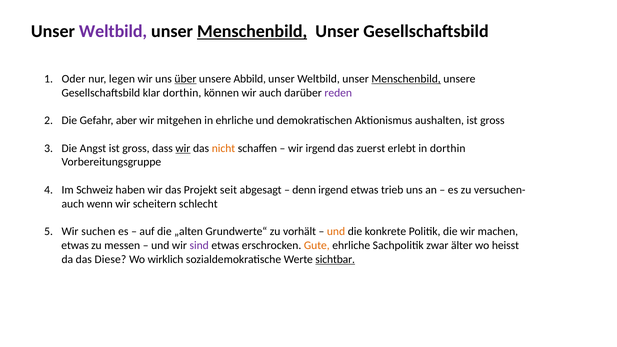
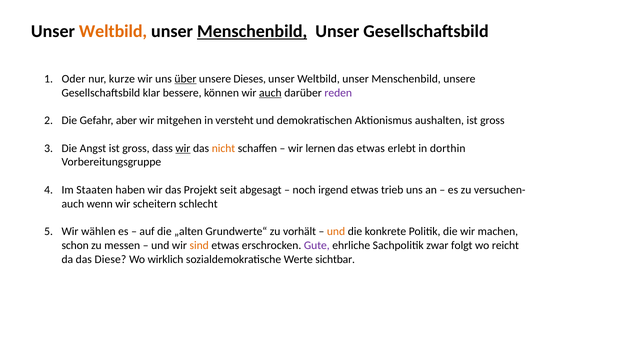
Weltbild colour: purple -> orange (113, 31)
legen: legen -> kurze (122, 79)
Abbild: Abbild -> Dieses (250, 79)
Menschenbild underline: present -> none (406, 79)
klar dorthin: dorthin -> bessere (182, 93)
auch underline: none -> present (270, 93)
in ehrliche: ehrliche -> versteht (235, 121)
wir irgend: irgend -> lernen (320, 148)
das zuerst: zuerst -> etwas (371, 148)
Schweiz: Schweiz -> Staaten (95, 190)
denn: denn -> noch (304, 190)
suchen: suchen -> wählen (98, 232)
etwas: etwas -> schon (75, 245)
sind colour: purple -> orange (199, 245)
Gute colour: orange -> purple (317, 245)
älter: älter -> folgt (462, 245)
heisst: heisst -> reicht (505, 245)
sichtbar underline: present -> none (335, 259)
